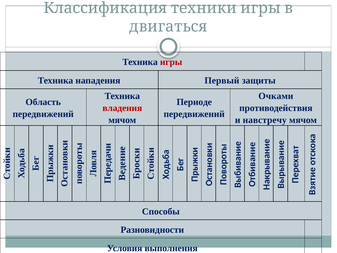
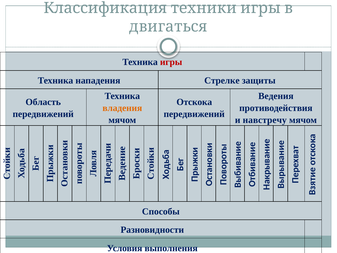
Первый: Первый -> Стрелке (222, 80)
Очками: Очками -> Ведения (276, 96)
Периоде: Периоде -> Отскока (194, 102)
владения colour: red -> orange (122, 108)
